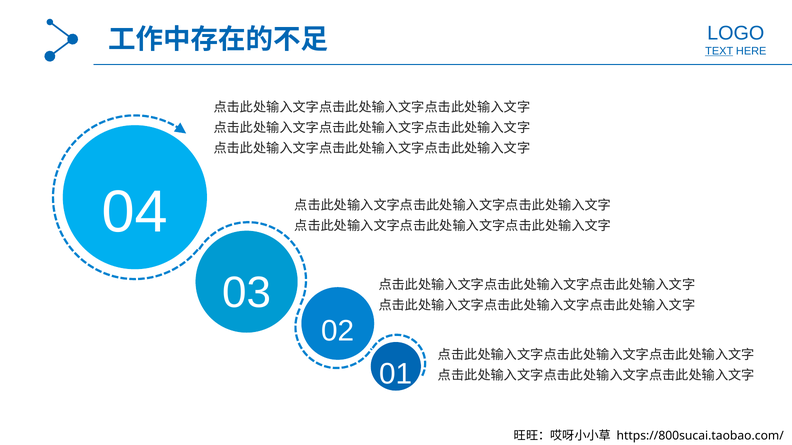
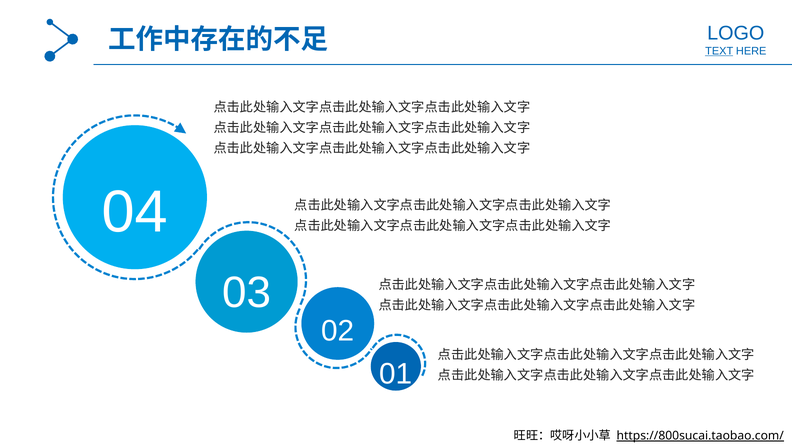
https://800sucai.taobao.com/ underline: none -> present (700, 436)
